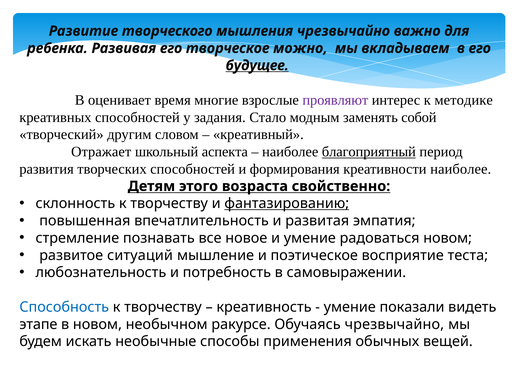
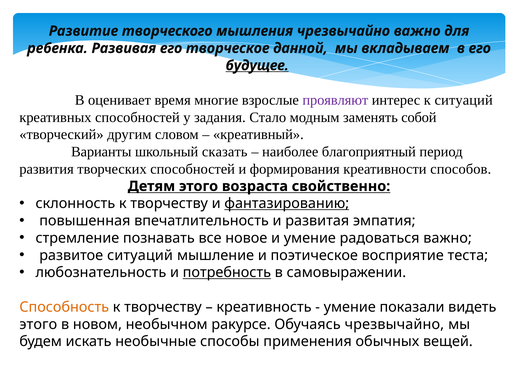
можно: можно -> данной (300, 48)
к методике: методике -> ситуаций (464, 100)
Отражает: Отражает -> Варианты (101, 152)
аспекта: аспекта -> сказать (225, 152)
благоприятный underline: present -> none (369, 152)
креативности наиболее: наиболее -> способов (461, 169)
радоваться новом: новом -> важно (448, 238)
потребность underline: none -> present (227, 273)
Способность colour: blue -> orange (64, 307)
этапе: этапе -> этого (38, 325)
